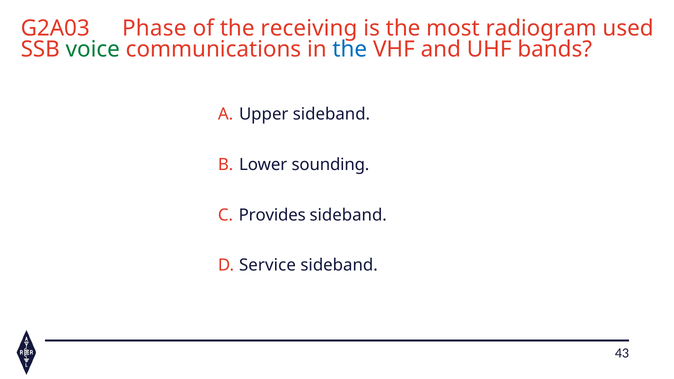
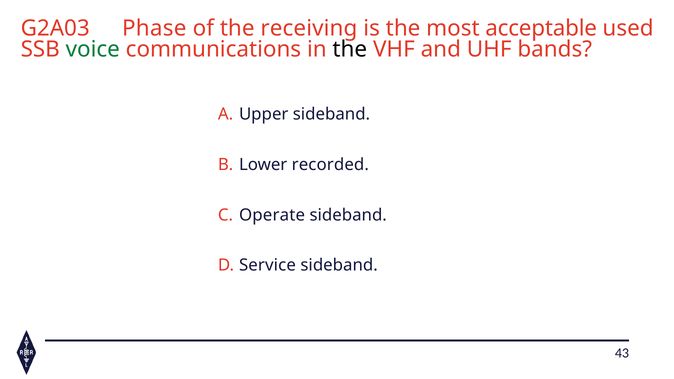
radiogram: radiogram -> acceptable (541, 28)
the colour: blue -> black (350, 49)
sounding: sounding -> recorded (330, 165)
Provides: Provides -> Operate (272, 215)
